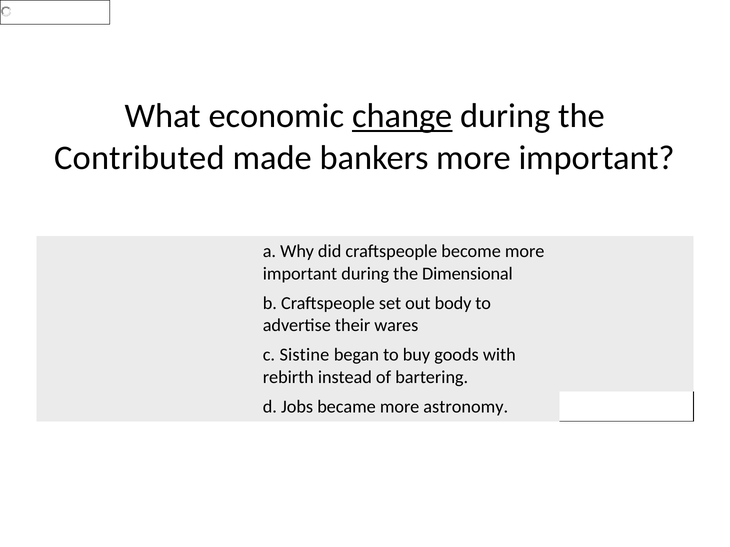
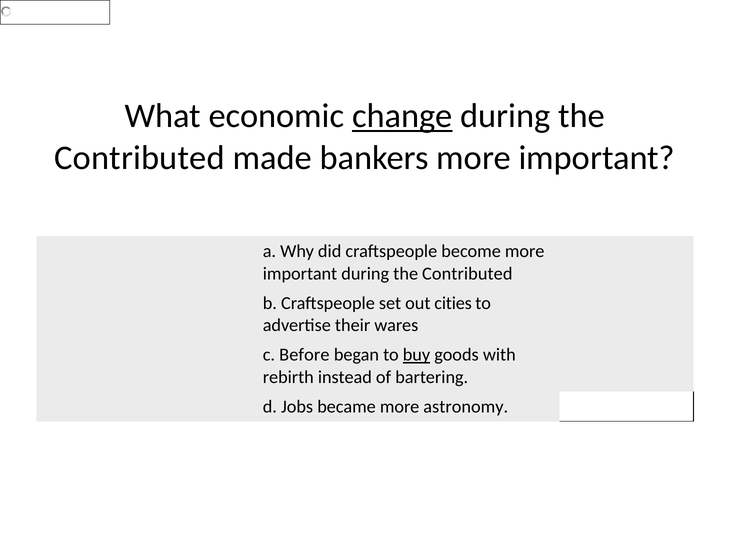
important during the Dimensional: Dimensional -> Contributed (467, 274)
body: body -> cities (453, 303)
Sistine: Sistine -> Before (304, 355)
buy underline: none -> present (416, 355)
